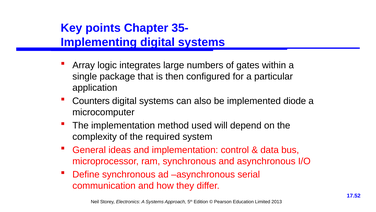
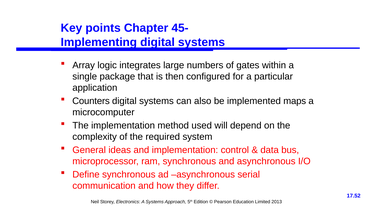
35-: 35- -> 45- (180, 28)
diode: diode -> maps (295, 101)
